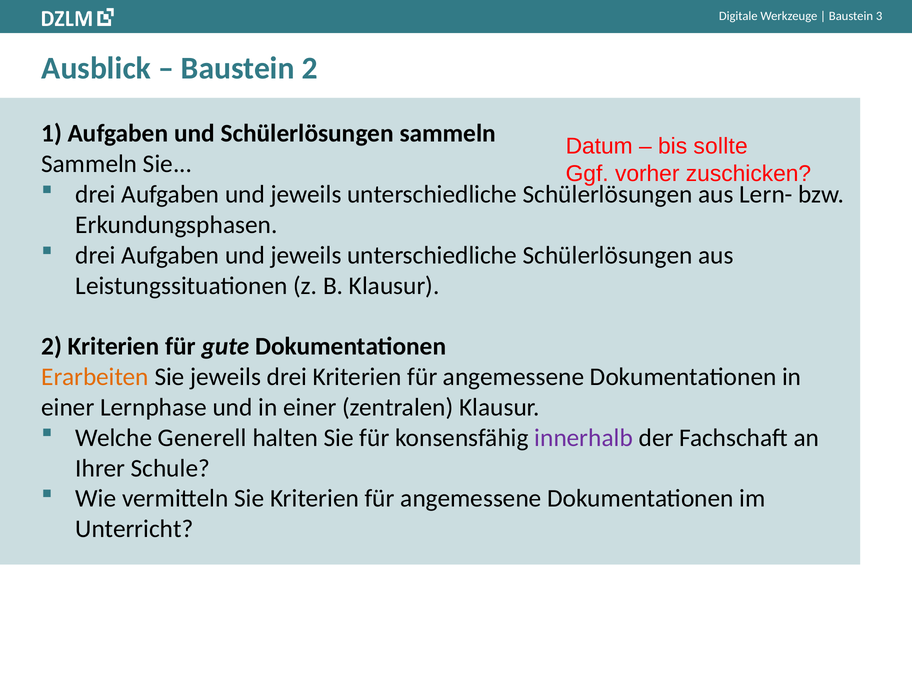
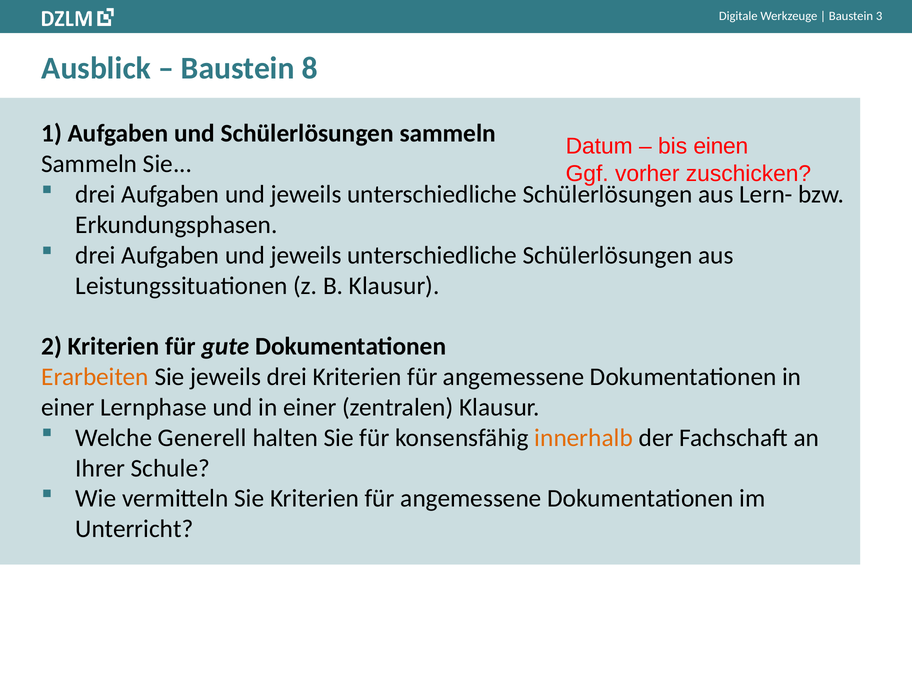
Baustein 2: 2 -> 8 (310, 68)
sollte: sollte -> einen (721, 146)
innerhalb colour: purple -> orange (584, 438)
